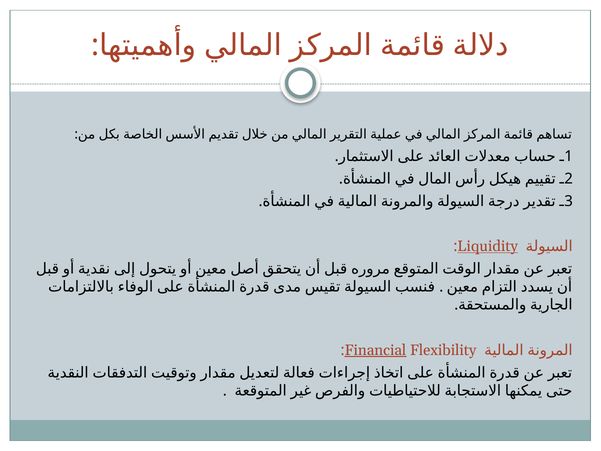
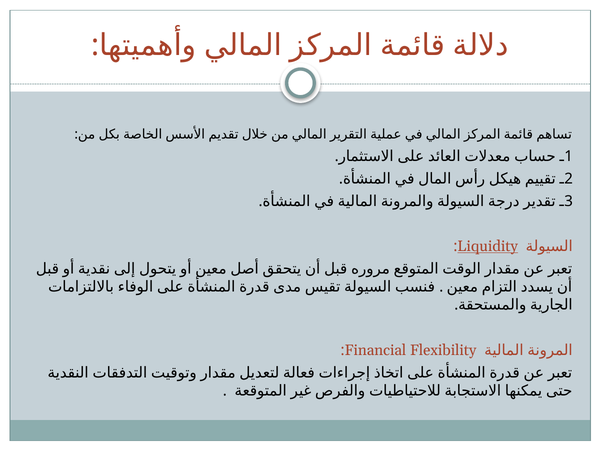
Financial underline: present -> none (375, 350)
